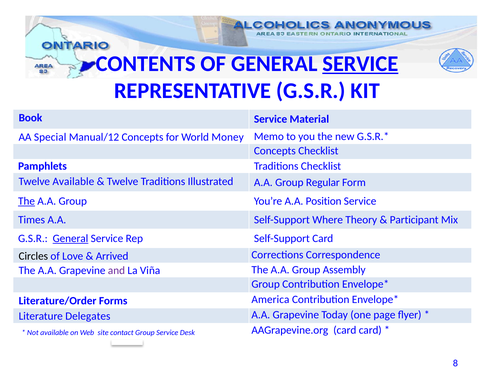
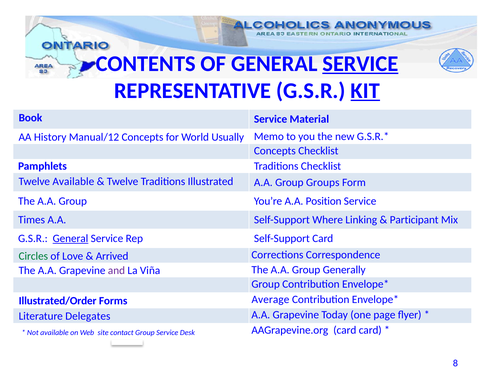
KIT underline: none -> present (365, 91)
Special: Special -> History (50, 137)
Money: Money -> Usually (228, 137)
Regular: Regular -> Groups (323, 182)
The underline: present -> none (26, 201)
Theory: Theory -> Linking (361, 219)
Circles colour: black -> green (33, 256)
Assembly: Assembly -> Generally (344, 269)
Literature/Order: Literature/Order -> Illustrated/Order (58, 300)
America: America -> Average (270, 299)
